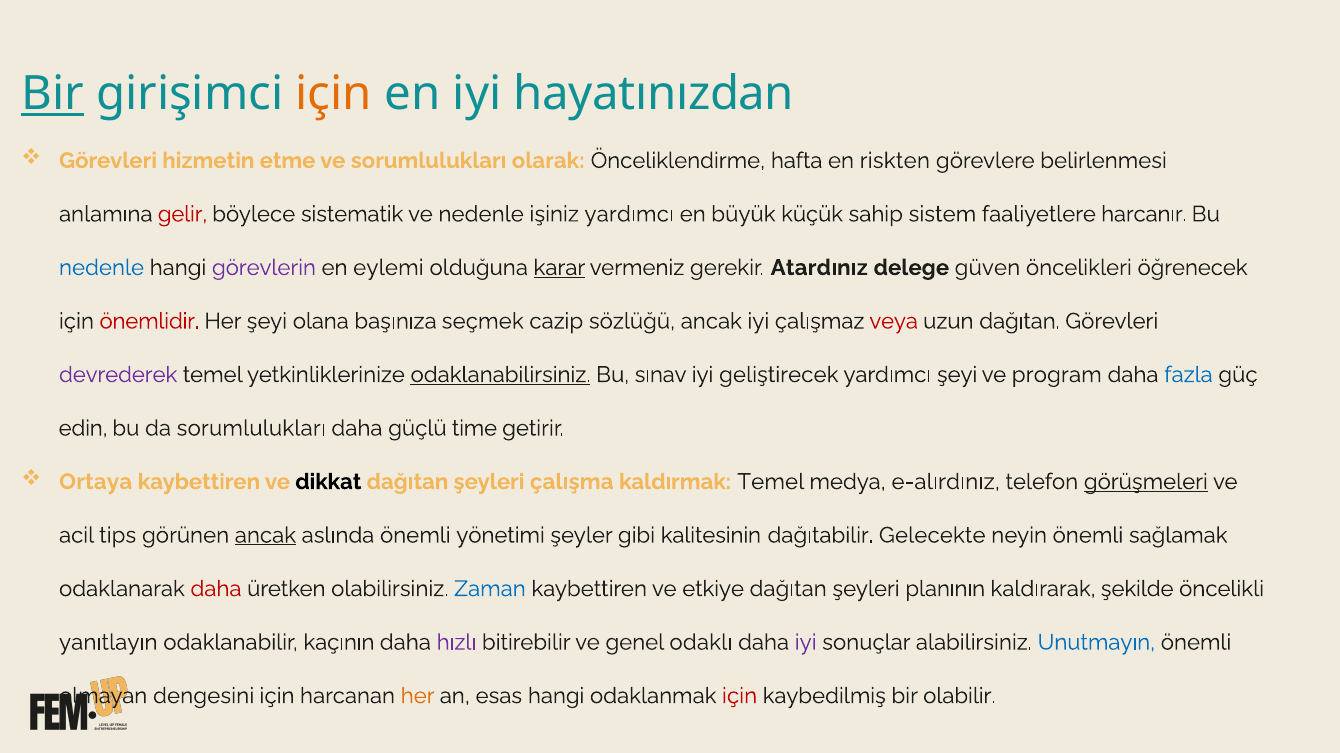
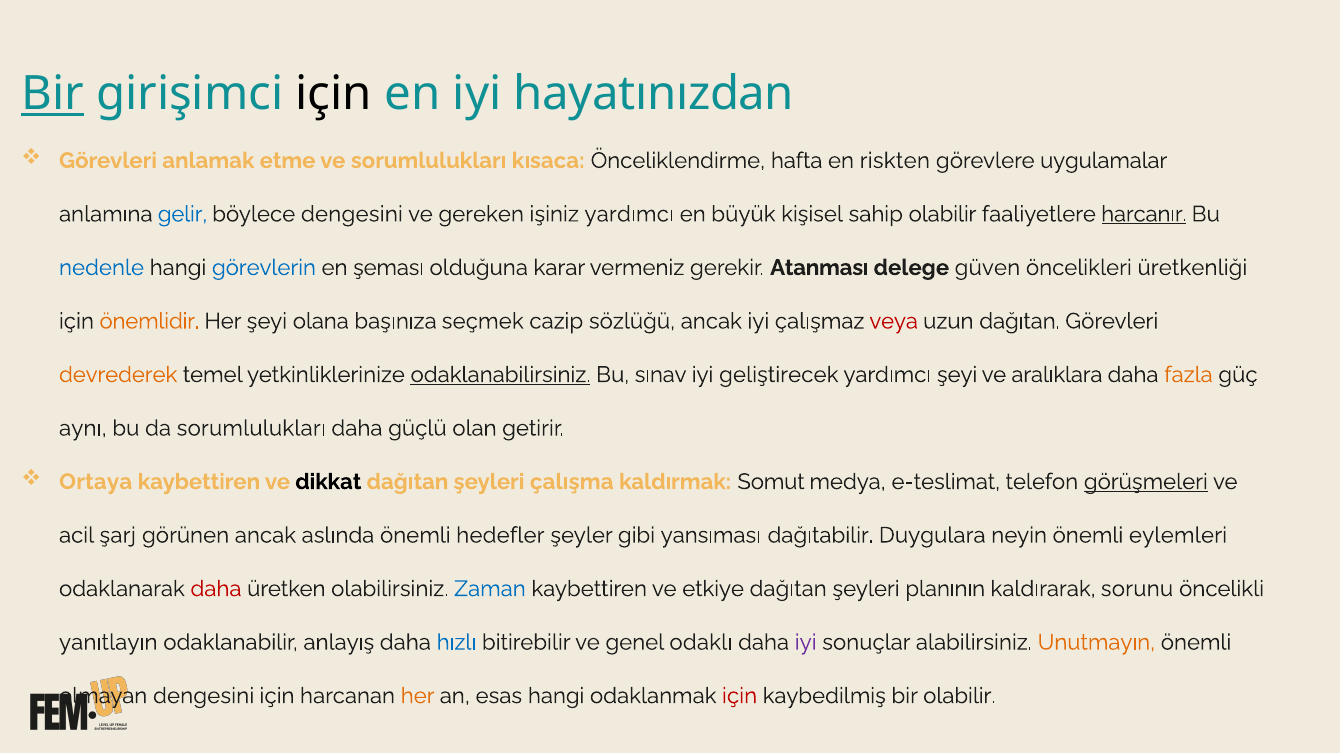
için colour: orange -> black (334, 94)
hizmetin: hizmetin -> anlamak (208, 161)
olarak: olarak -> kısaca (548, 161)
belirlenmesi: belirlenmesi -> uygulamalar (1104, 161)
gelir colour: red -> blue (183, 214)
böylece sistematik: sistematik -> dengesini (352, 214)
ve nedenle: nedenle -> gereken (481, 214)
küçük: küçük -> kişisel (812, 214)
sahip sistem: sistem -> olabilir (942, 214)
harcanır underline: none -> present (1144, 214)
görevlerin colour: purple -> blue (264, 268)
eylemi: eylemi -> şeması (389, 268)
karar underline: present -> none (559, 268)
Atardınız: Atardınız -> Atanması (819, 268)
öğrenecek: öğrenecek -> üretkenliği (1192, 268)
önemlidir colour: red -> orange (149, 321)
devrederek colour: purple -> orange (118, 375)
program: program -> aralıklara (1057, 375)
fazla colour: blue -> orange (1188, 375)
edin: edin -> aynı (83, 429)
time: time -> olan (474, 429)
kaldırmak Temel: Temel -> Somut (771, 482)
e-alırdınız: e-alırdınız -> e-teslimat (946, 482)
tips: tips -> şarj (118, 536)
ancak underline: present -> none (265, 536)
yönetimi: yönetimi -> hedefler (500, 536)
kalitesinin: kalitesinin -> yansıması (711, 536)
Gelecekte: Gelecekte -> Duygulara (932, 536)
sağlamak: sağlamak -> eylemleri (1178, 536)
şekilde: şekilde -> sorunu (1137, 589)
kaçının: kaçının -> anlayış (339, 643)
hızlı colour: purple -> blue (456, 643)
Unutmayın colour: blue -> orange (1096, 643)
